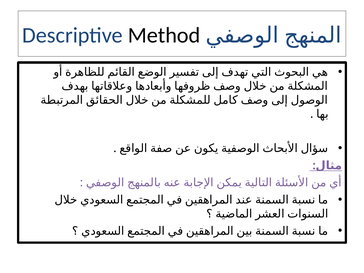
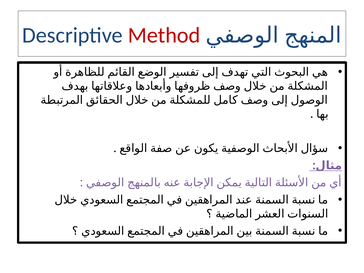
Method colour: black -> red (164, 35)
